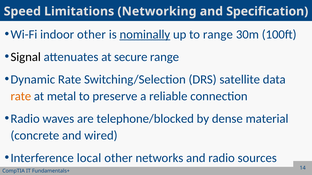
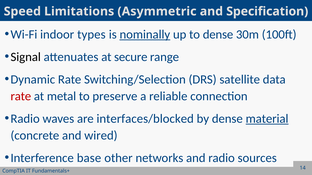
Networking: Networking -> Asymmetric (157, 11)
indoor other: other -> types (91, 35)
to range: range -> dense (218, 35)
rate colour: orange -> red (21, 96)
telephone/blocked: telephone/blocked -> interfaces/blocked (145, 119)
material underline: none -> present (267, 119)
local: local -> base (89, 158)
